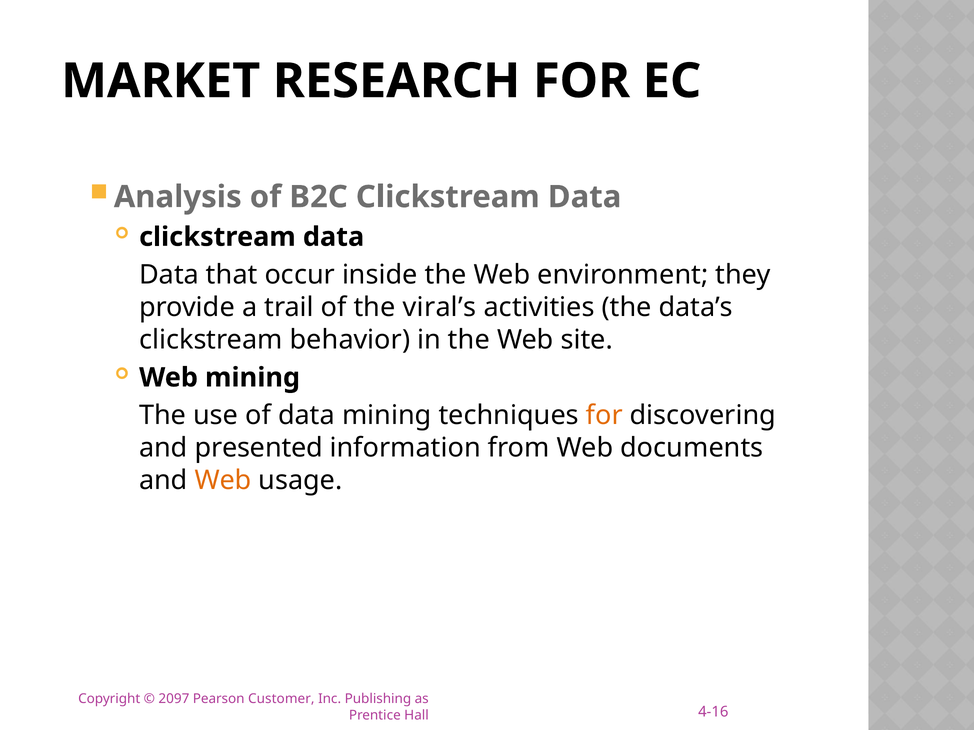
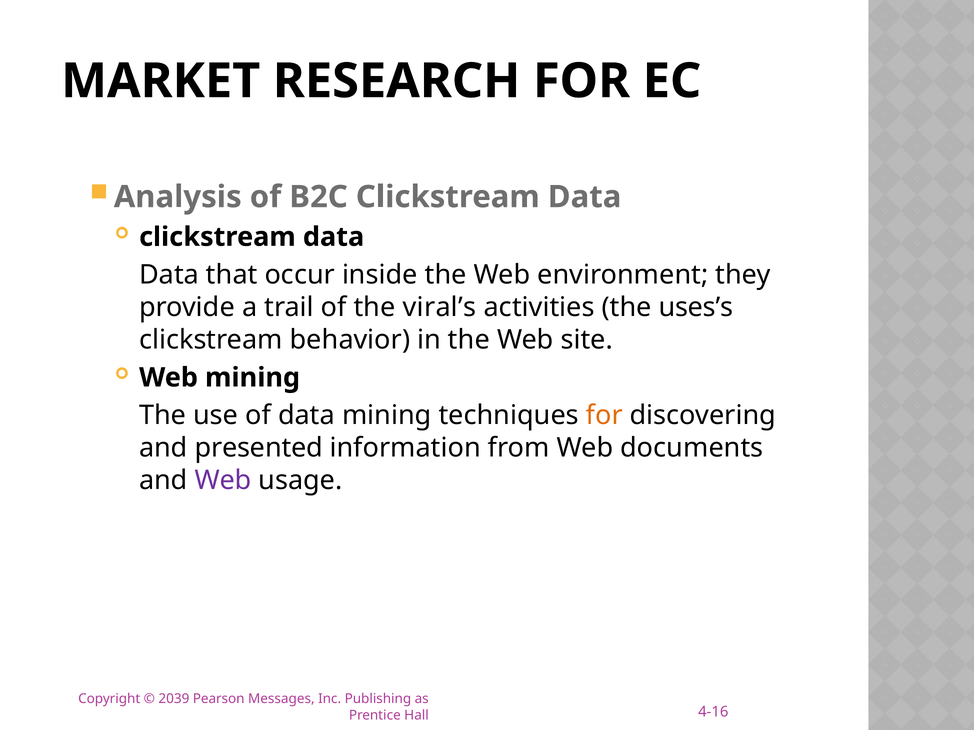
data’s: data’s -> uses’s (696, 307)
Web colour: orange -> purple (223, 481)
2097: 2097 -> 2039 (174, 699)
Customer: Customer -> Messages (281, 699)
